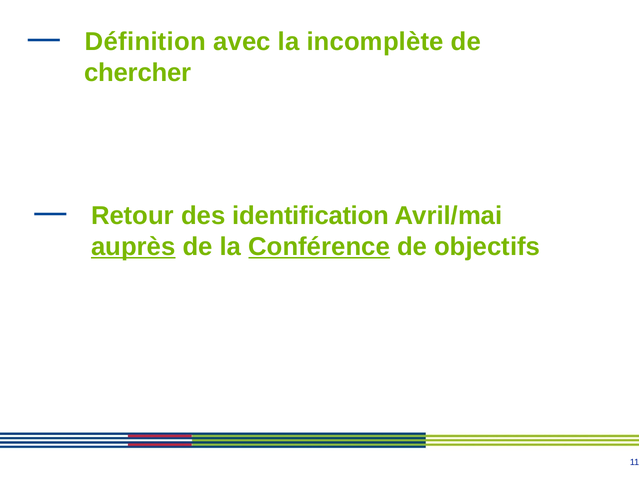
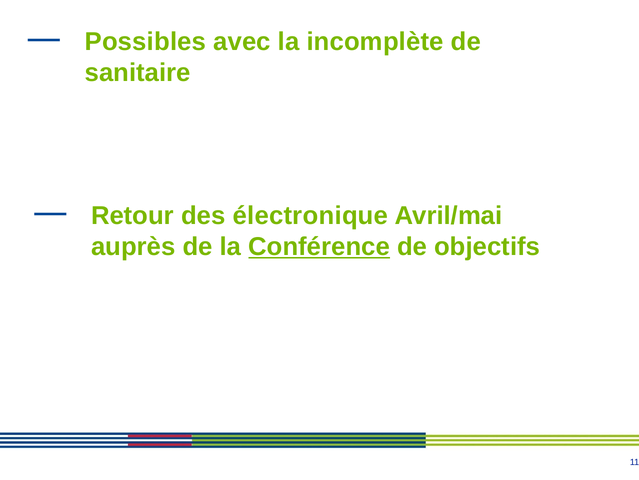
Définition: Définition -> Possibles (145, 42)
chercher: chercher -> sanitaire (138, 73)
identification: identification -> électronique (310, 216)
auprès underline: present -> none (133, 246)
